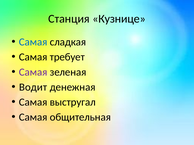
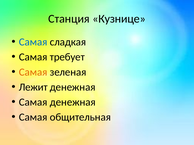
Самая colour: purple -> orange (33, 72)
Водит: Водит -> Лежит (33, 87)
Самая выстругал: выстругал -> денежная (73, 102)
